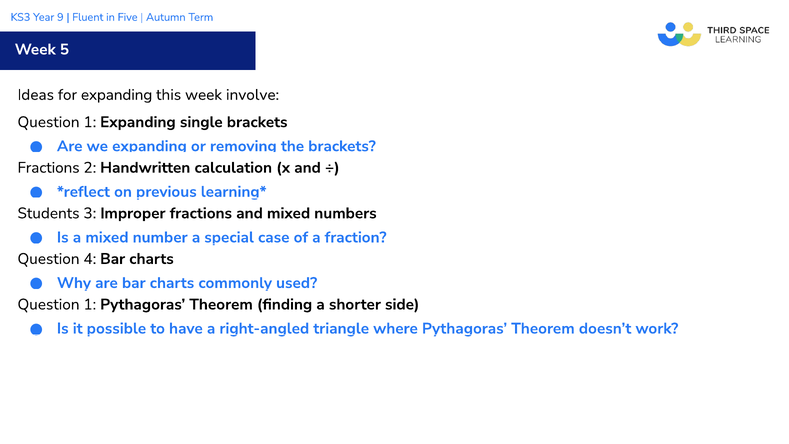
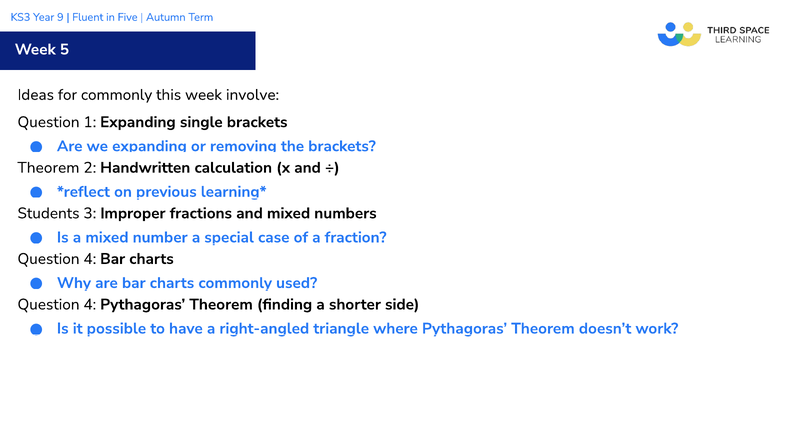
for expanding: expanding -> commonly (117, 95)
Fractions: Fractions -> Theorem (48, 168)
1: 1 -> 4 (90, 304)
